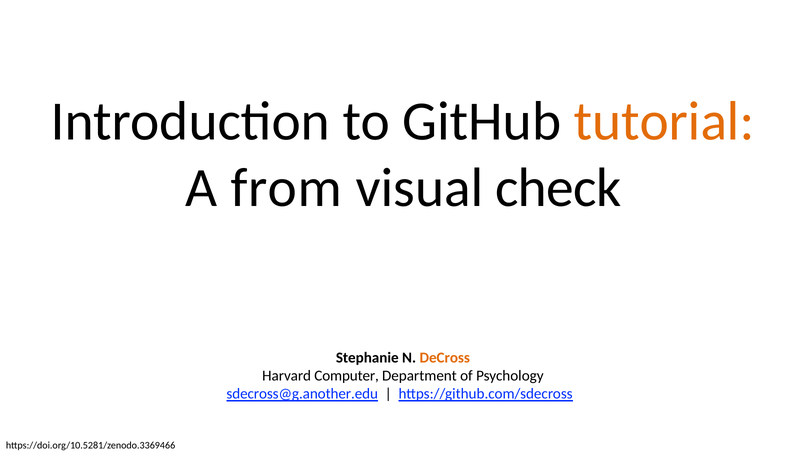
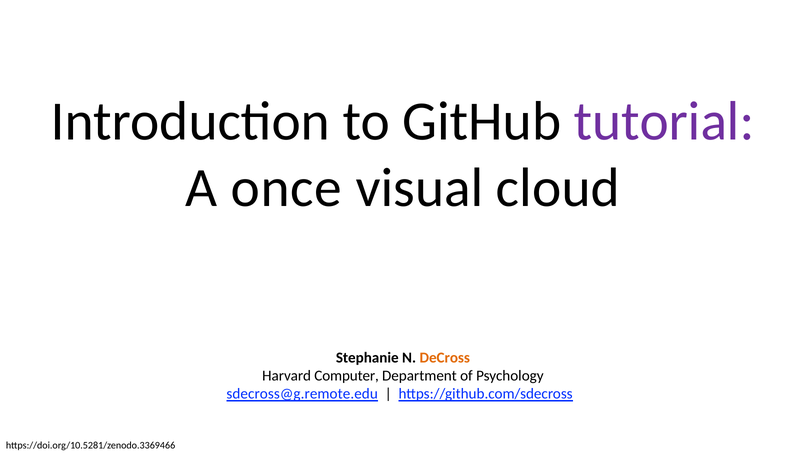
tutorial colour: orange -> purple (664, 121)
from: from -> once (286, 188)
check: check -> cloud (558, 188)
sdecross@g.another.edu: sdecross@g.another.edu -> sdecross@g.remote.edu (302, 393)
